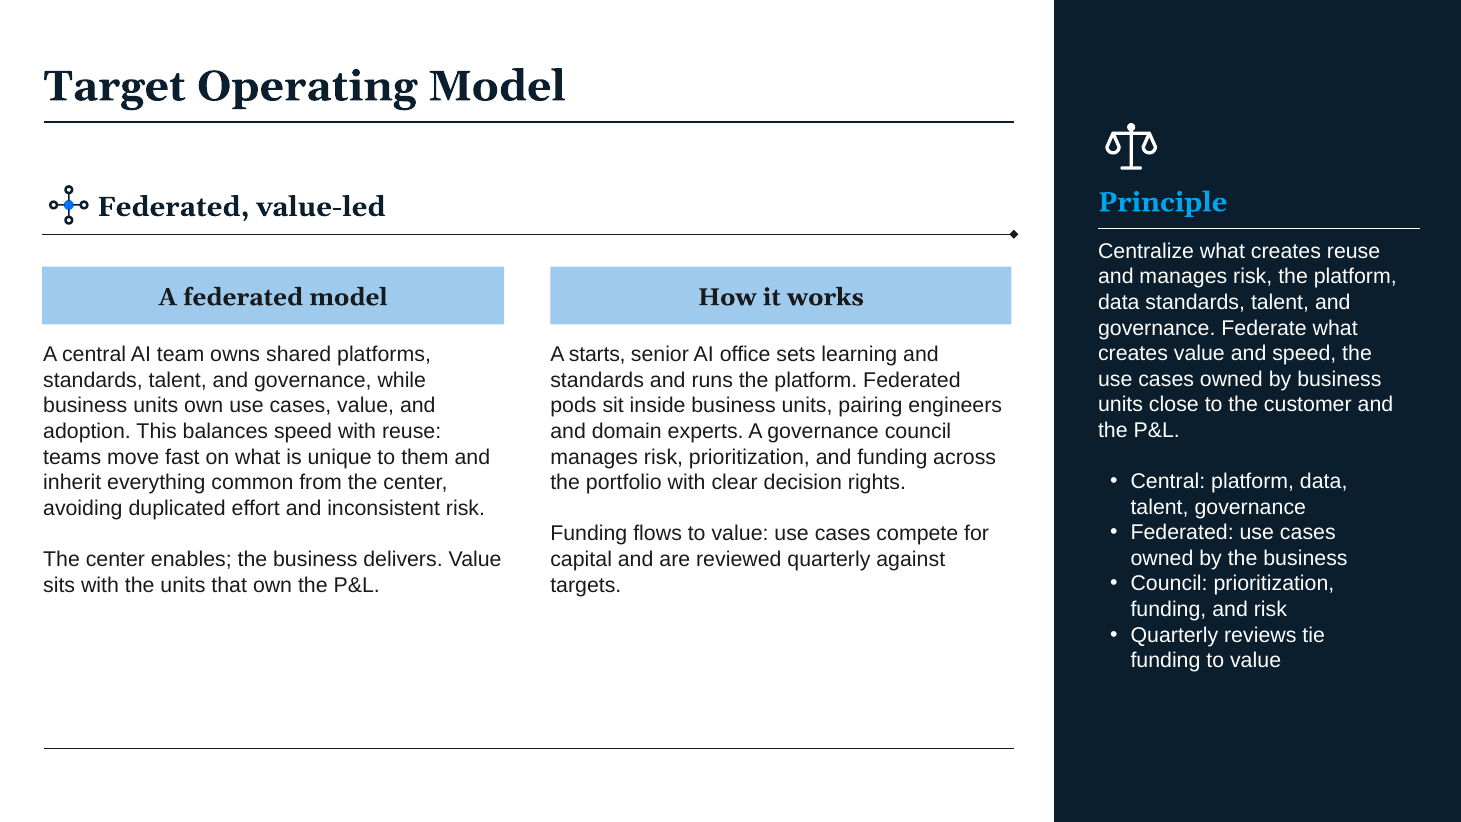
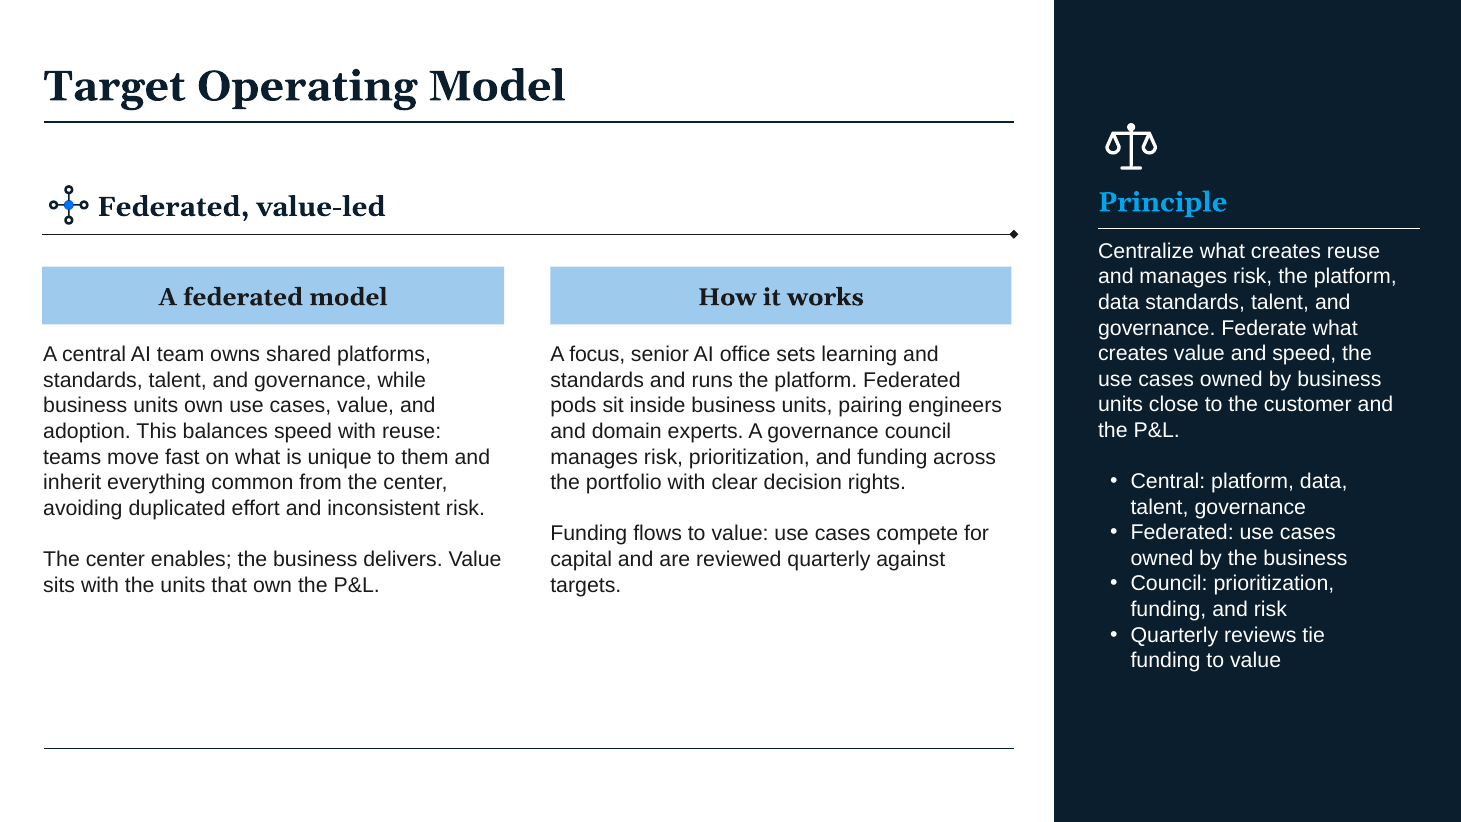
starts: starts -> focus (597, 354)
